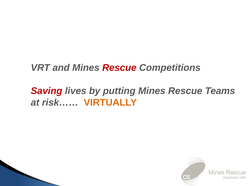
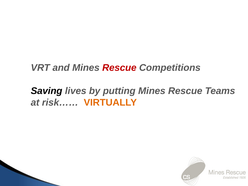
Saving colour: red -> black (47, 91)
